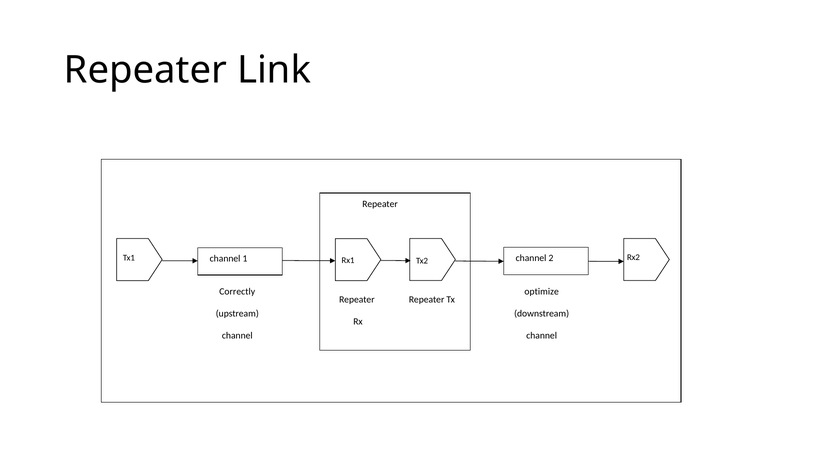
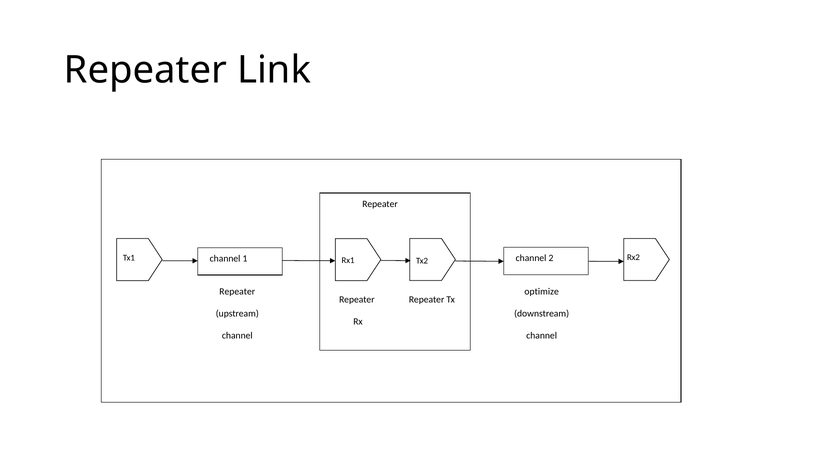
Correctly: Correctly -> Repeater (237, 292)
